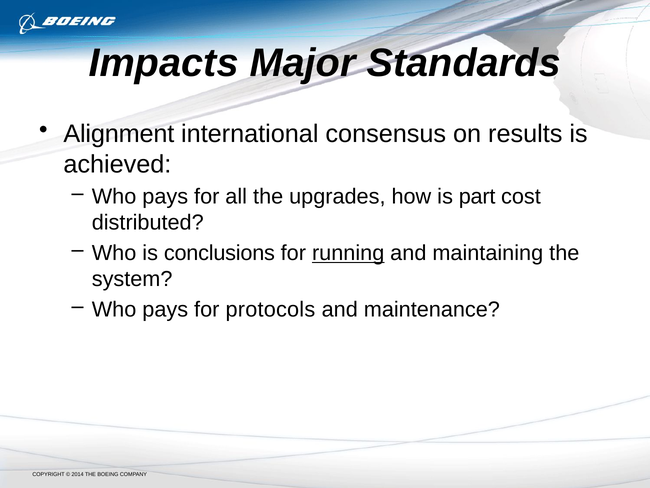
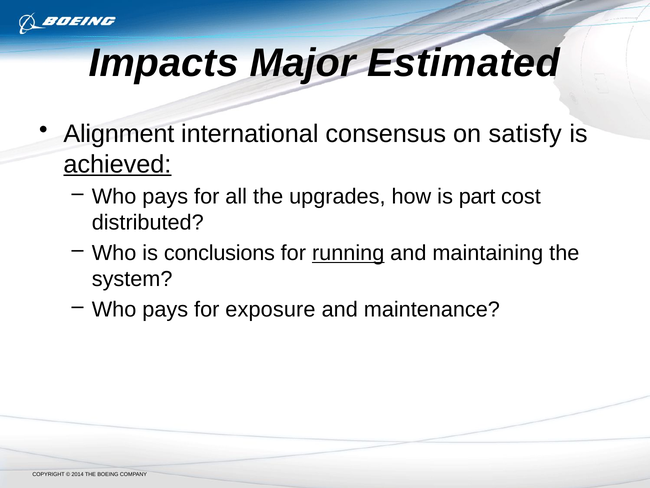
Standards: Standards -> Estimated (463, 63)
results: results -> satisfy (525, 134)
achieved underline: none -> present (117, 164)
protocols: protocols -> exposure (270, 309)
